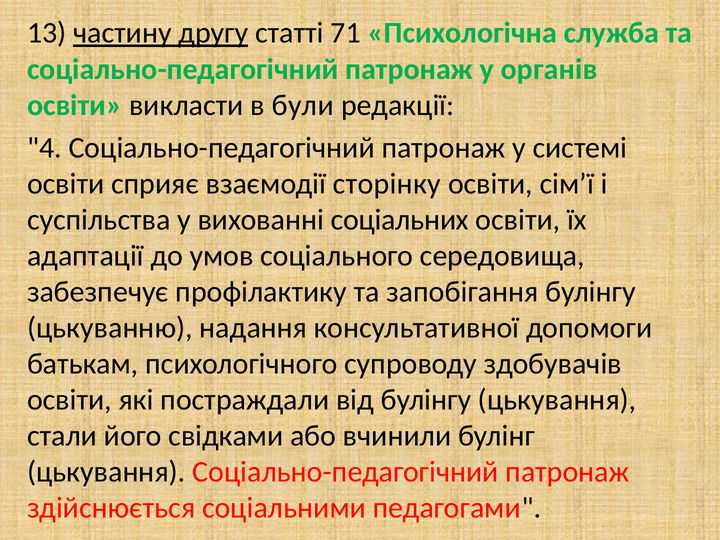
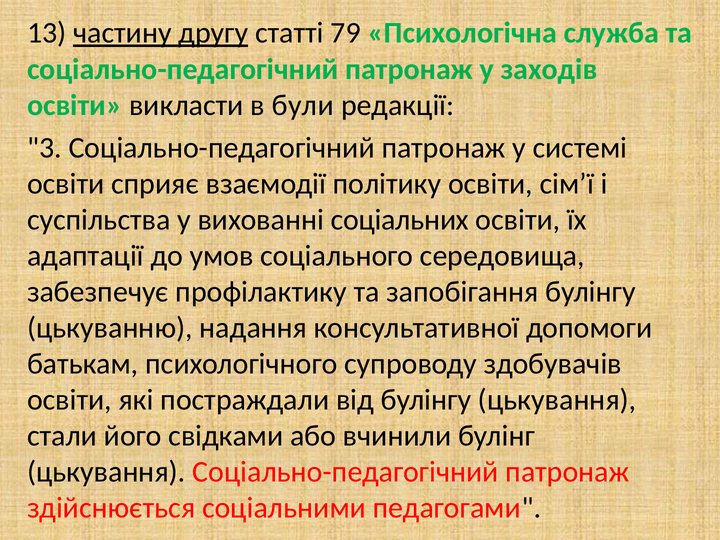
71: 71 -> 79 (346, 33)
органів: органів -> заходів (549, 69)
4: 4 -> 3 (44, 148)
сторінку: сторінку -> політику (387, 184)
